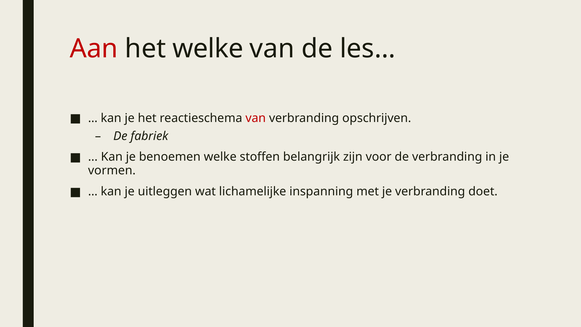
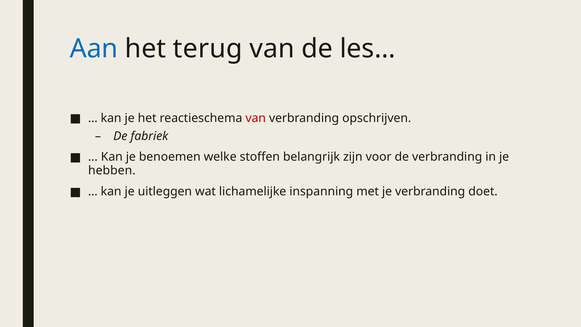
Aan colour: red -> blue (94, 49)
het welke: welke -> terug (208, 49)
vormen: vormen -> hebben (112, 171)
